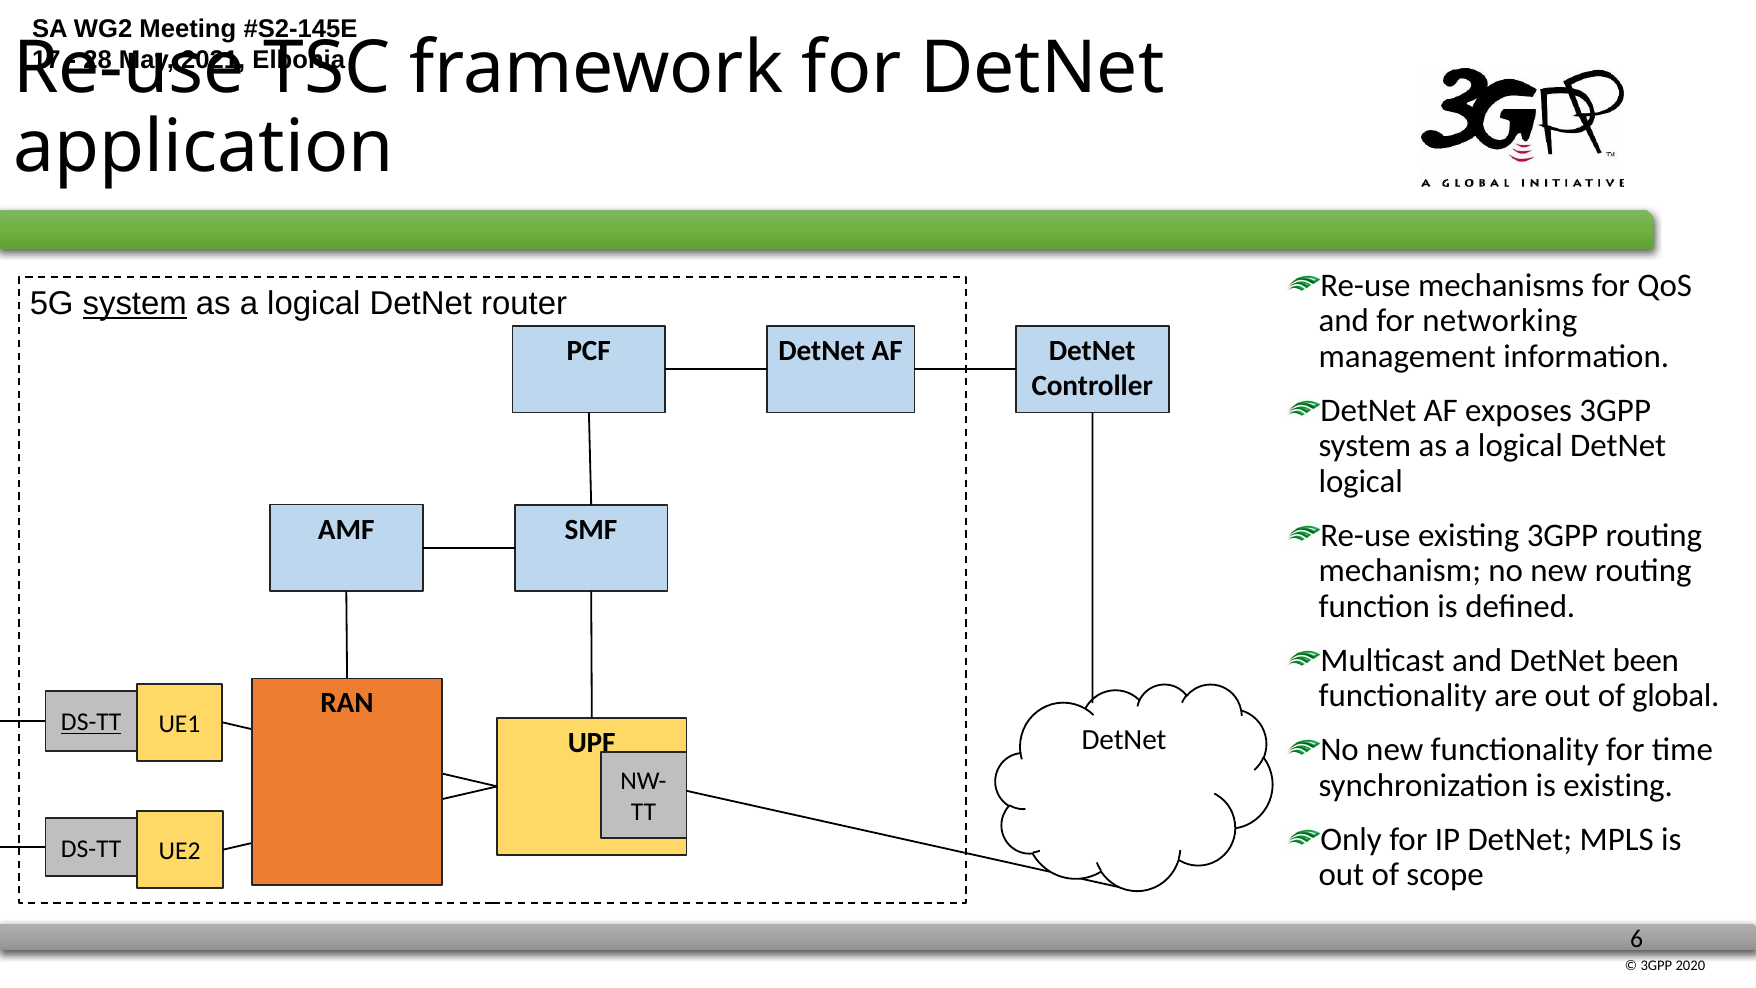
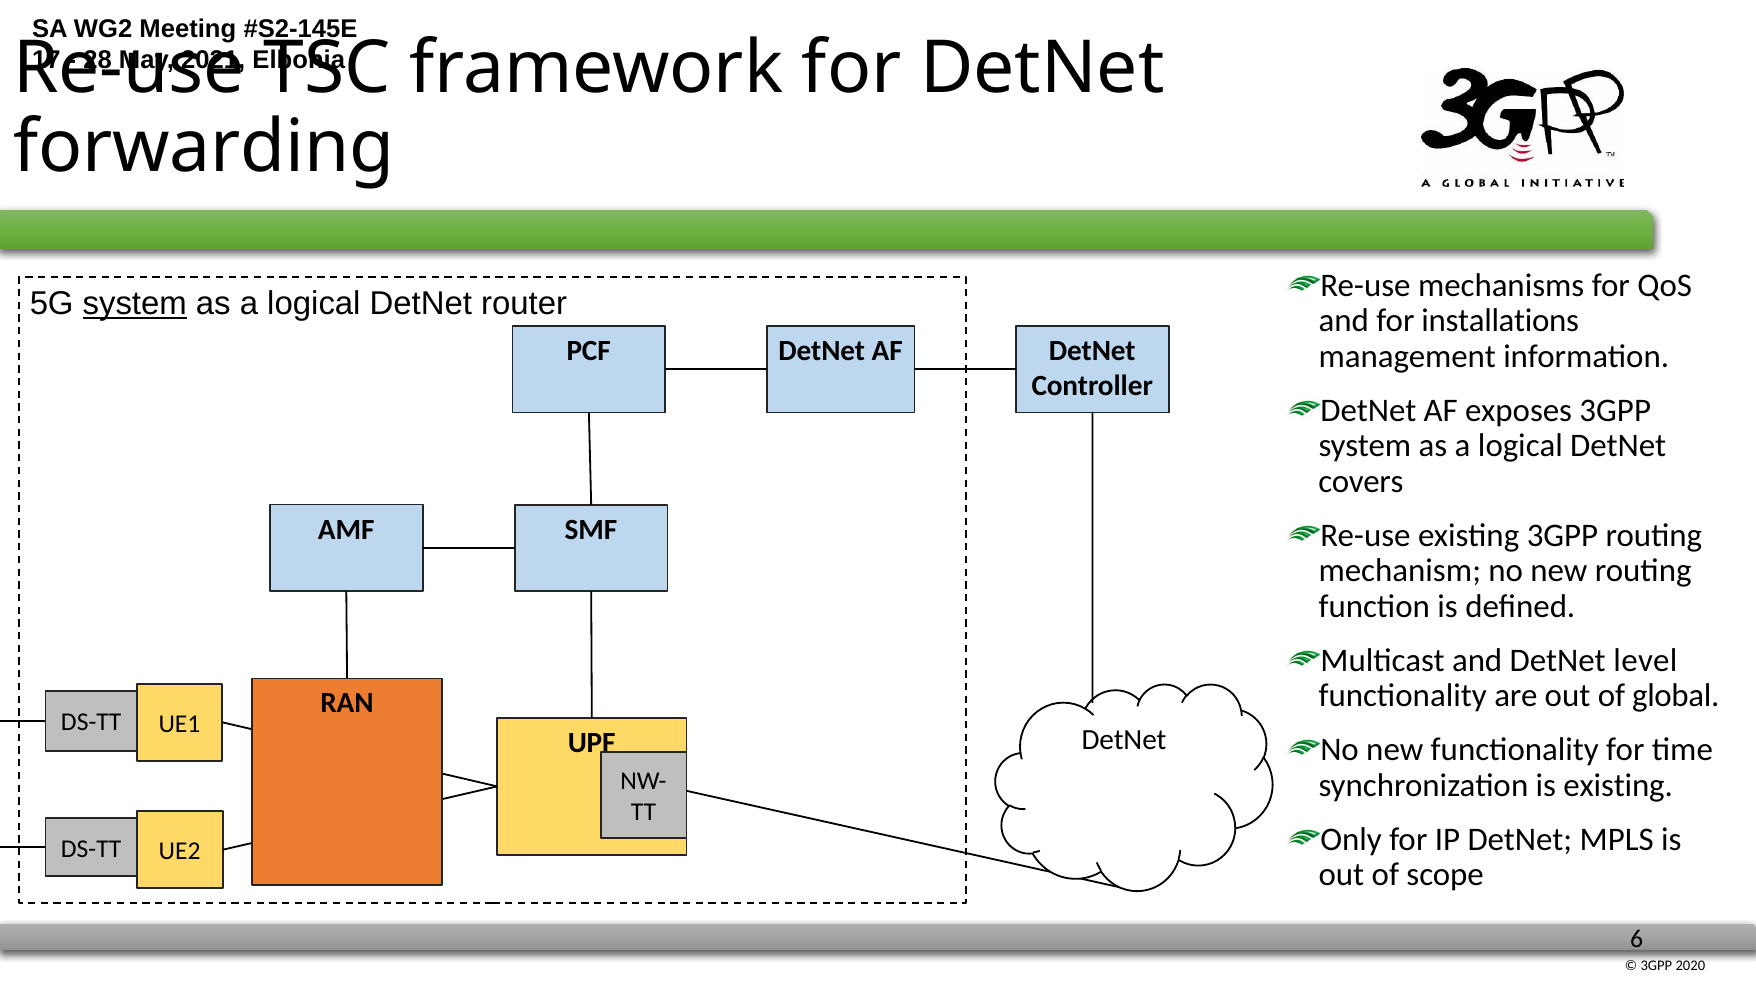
application: application -> forwarding (204, 147)
networking: networking -> installations (1500, 321)
logical: logical -> covers (1361, 481)
been: been -> level (1645, 660)
DS-TT underline: present -> none (91, 722)
